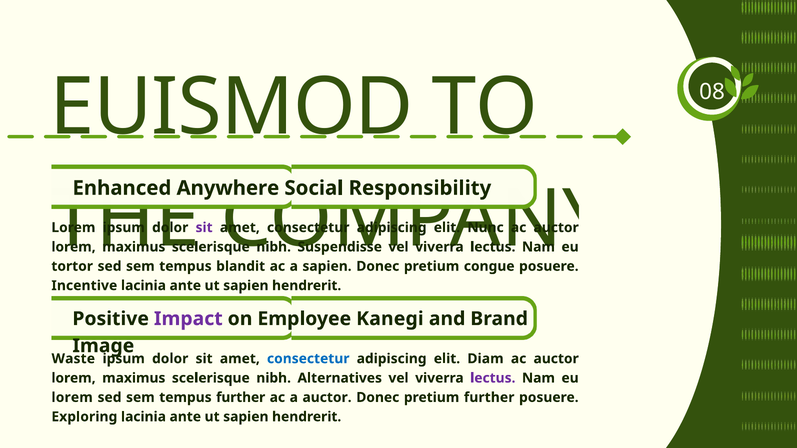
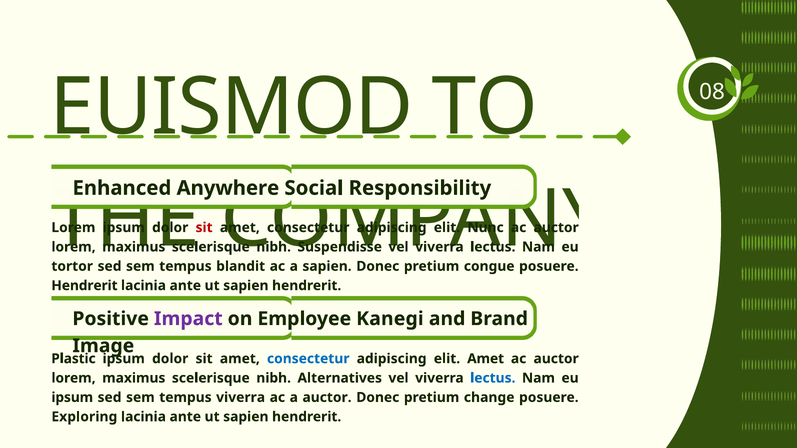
sit colour: purple -> red (204, 228)
Incentive: Incentive -> Hendrerit (84, 286)
Waste: Waste -> Plastic (73, 359)
elit Diam: Diam -> Amet (486, 359)
lectus colour: purple -> blue (493, 378)
lorem: lorem -> ipsum (72, 398)
tempus further: further -> viverra (241, 398)
pretium further: further -> change (489, 398)
